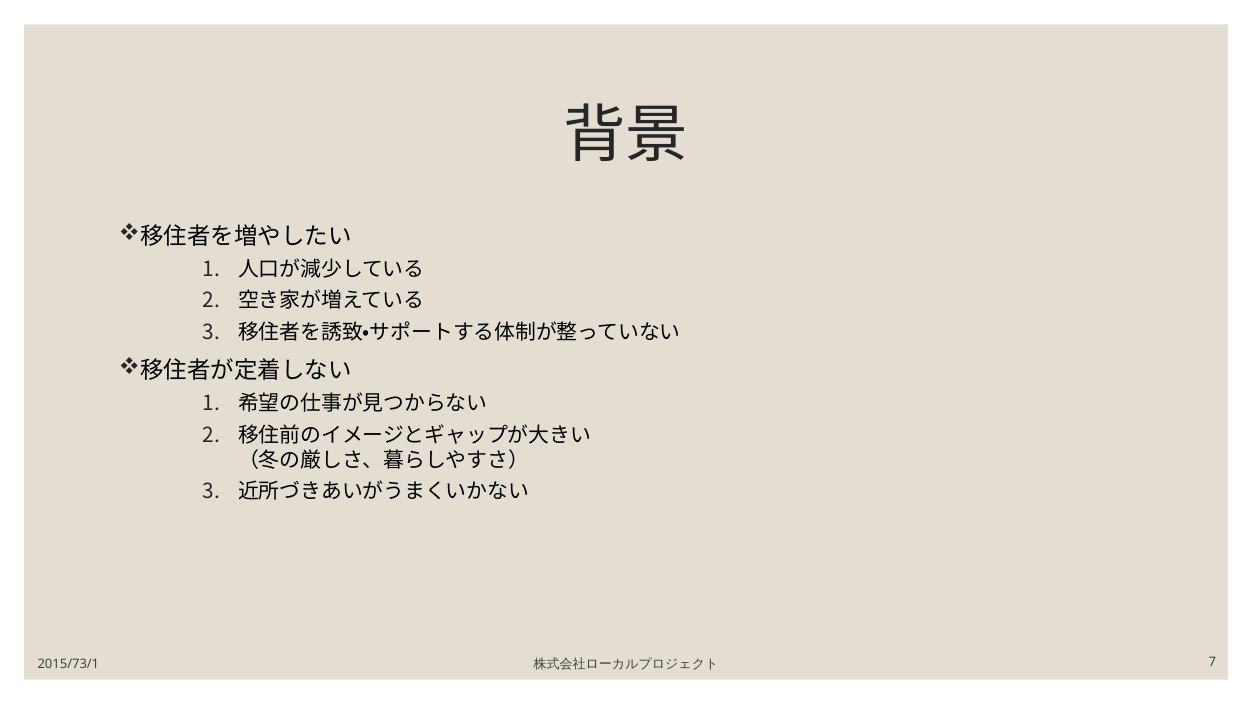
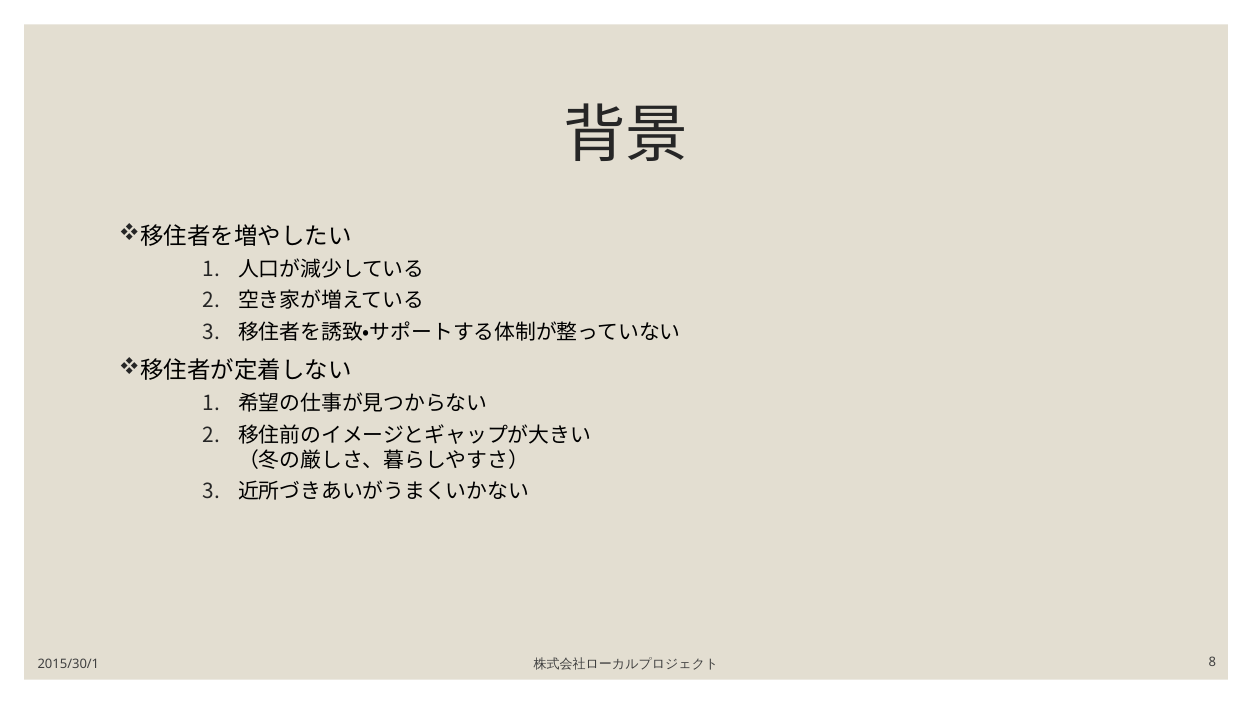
7: 7 -> 8 (1212, 662)
2015/73/1: 2015/73/1 -> 2015/30/1 (68, 664)
